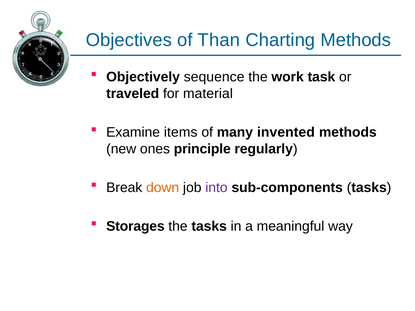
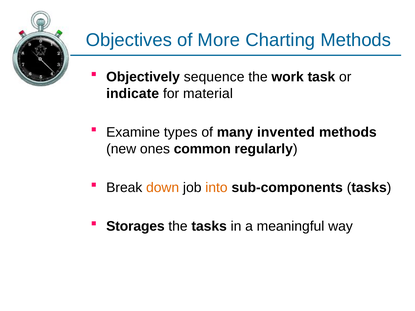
Than: Than -> More (219, 40)
traveled: traveled -> indicate (133, 94)
items: items -> types (181, 132)
principle: principle -> common (202, 149)
into colour: purple -> orange (216, 188)
